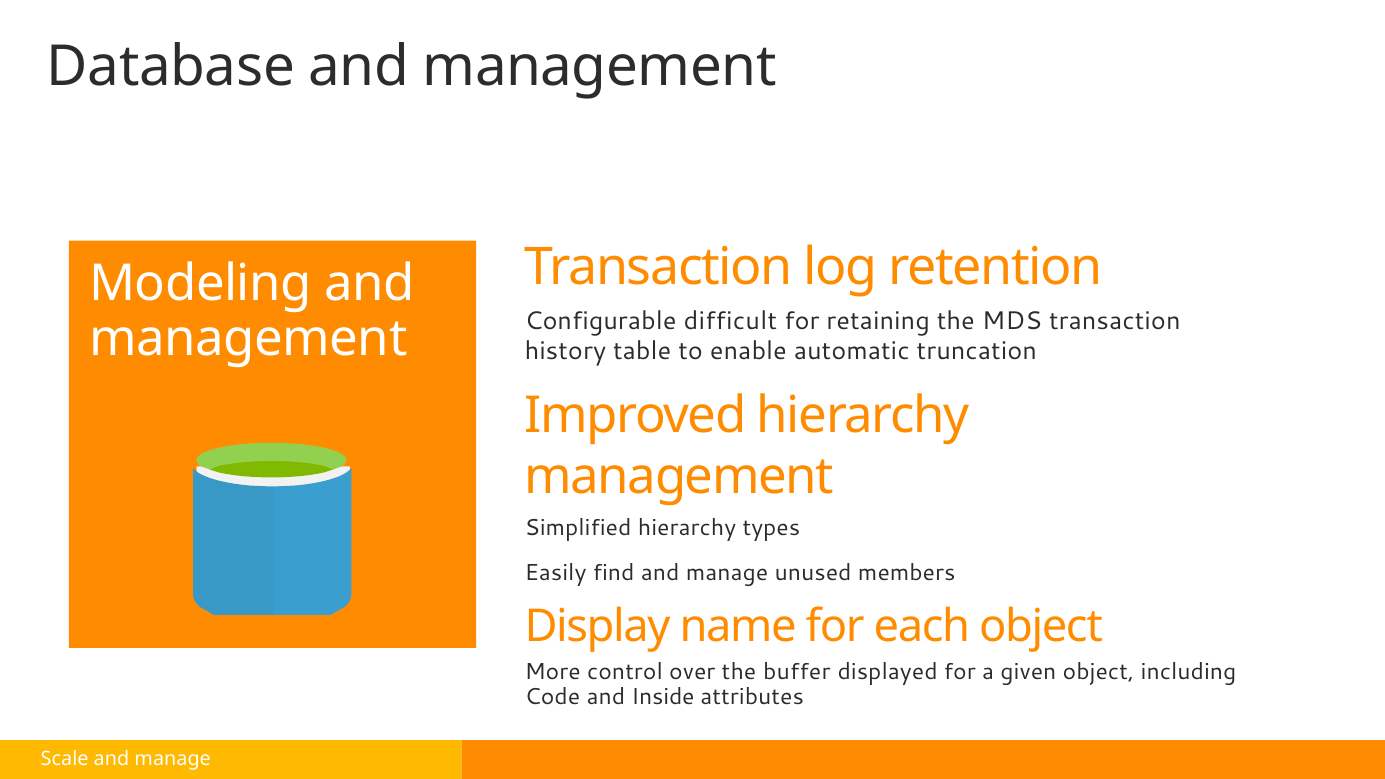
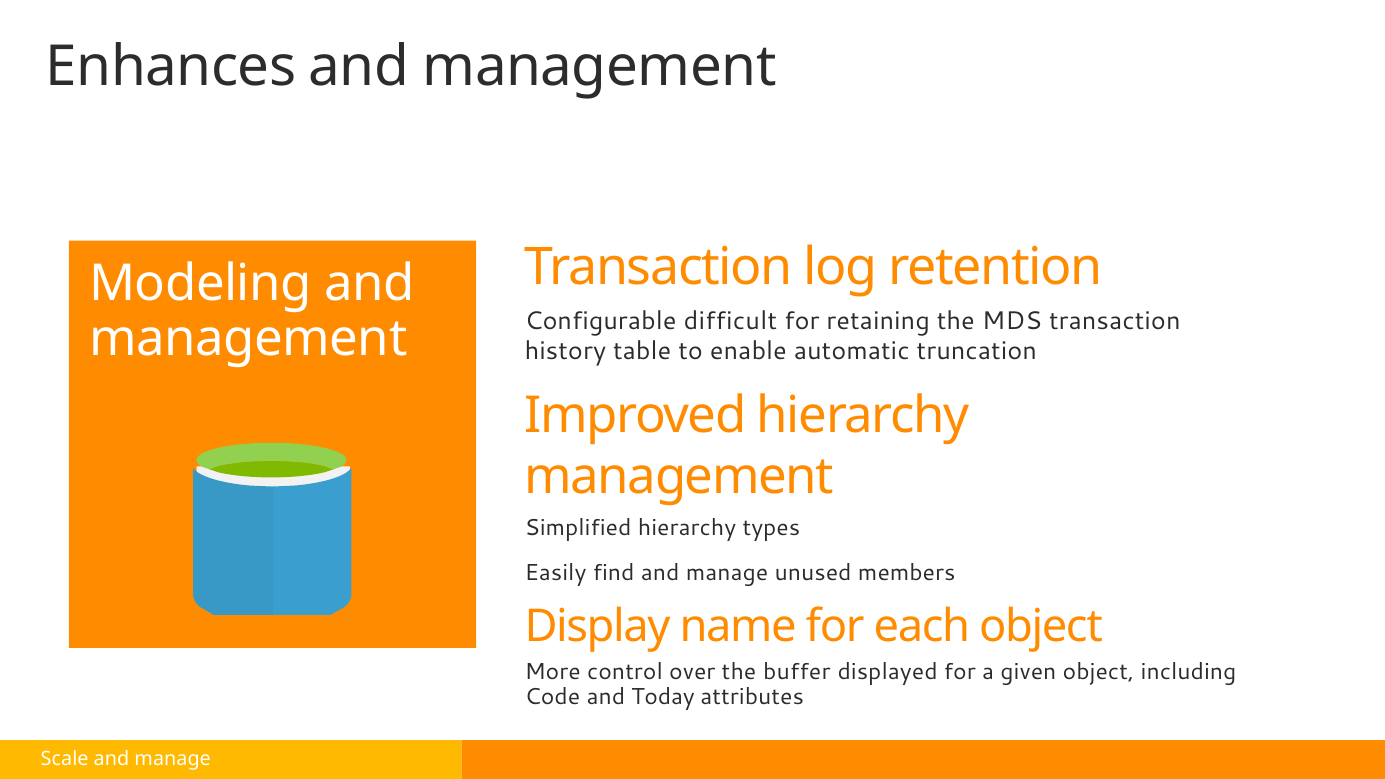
Database: Database -> Enhances (171, 67)
Inside: Inside -> Today (663, 697)
